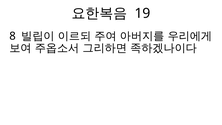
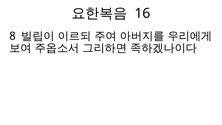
19: 19 -> 16 (142, 13)
